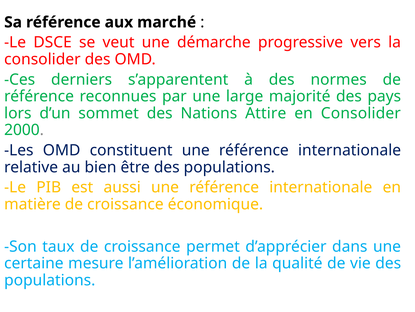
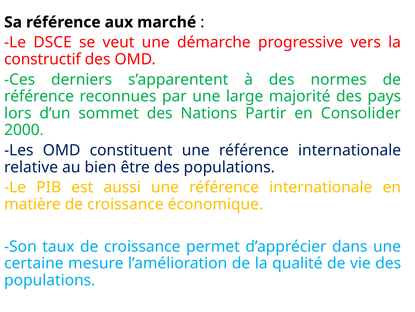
consolider: consolider -> constructif (42, 59)
Attire: Attire -> Partir (266, 113)
